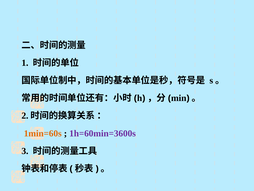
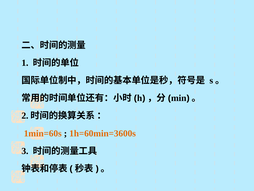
1h=60min=3600s colour: purple -> orange (103, 133)
